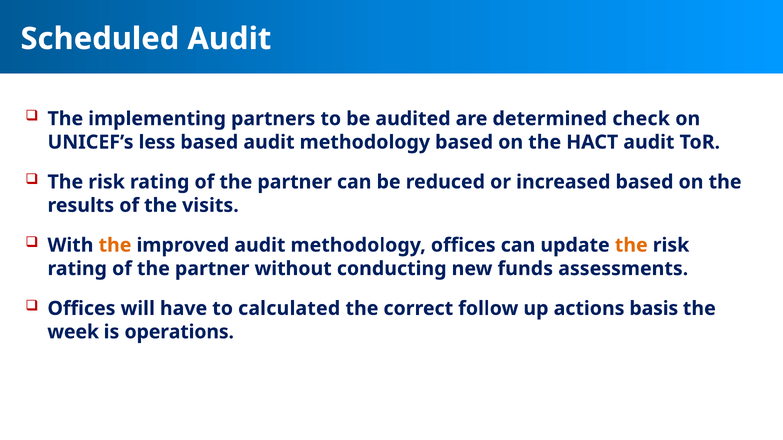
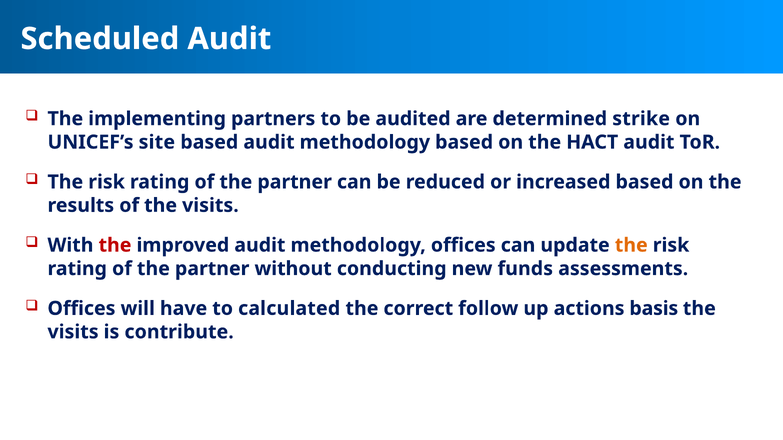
check: check -> strike (641, 119)
less: less -> site (157, 142)
the colour: orange -> red (115, 245)
week: week -> visits (73, 332)
operations: operations -> contribute (179, 332)
